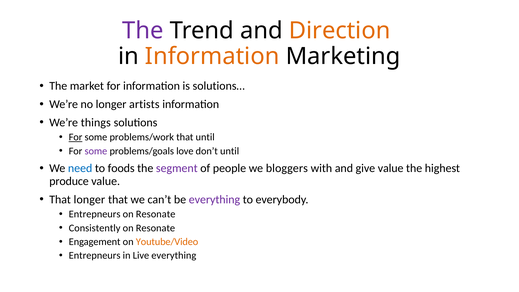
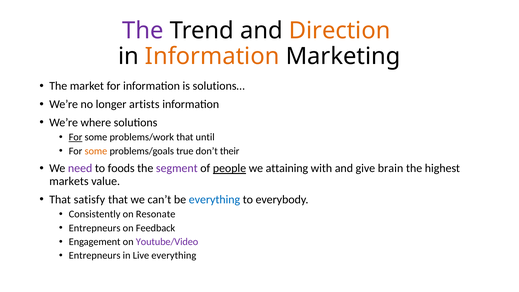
things: things -> where (96, 123)
some colour: purple -> orange (96, 151)
love: love -> true (185, 151)
don’t until: until -> their (230, 151)
need colour: blue -> purple (80, 168)
people underline: none -> present (229, 168)
bloggers: bloggers -> attaining (287, 168)
give value: value -> brain (391, 168)
produce: produce -> markets (69, 181)
That longer: longer -> satisfy (89, 199)
everything colour: purple -> blue (214, 199)
Entrepneurs: Entrepneurs -> Consistently (95, 214)
Consistently: Consistently -> Entrepneurs (95, 228)
Resonate: Resonate -> Feedback (156, 228)
Youtube/Video colour: orange -> purple (167, 242)
